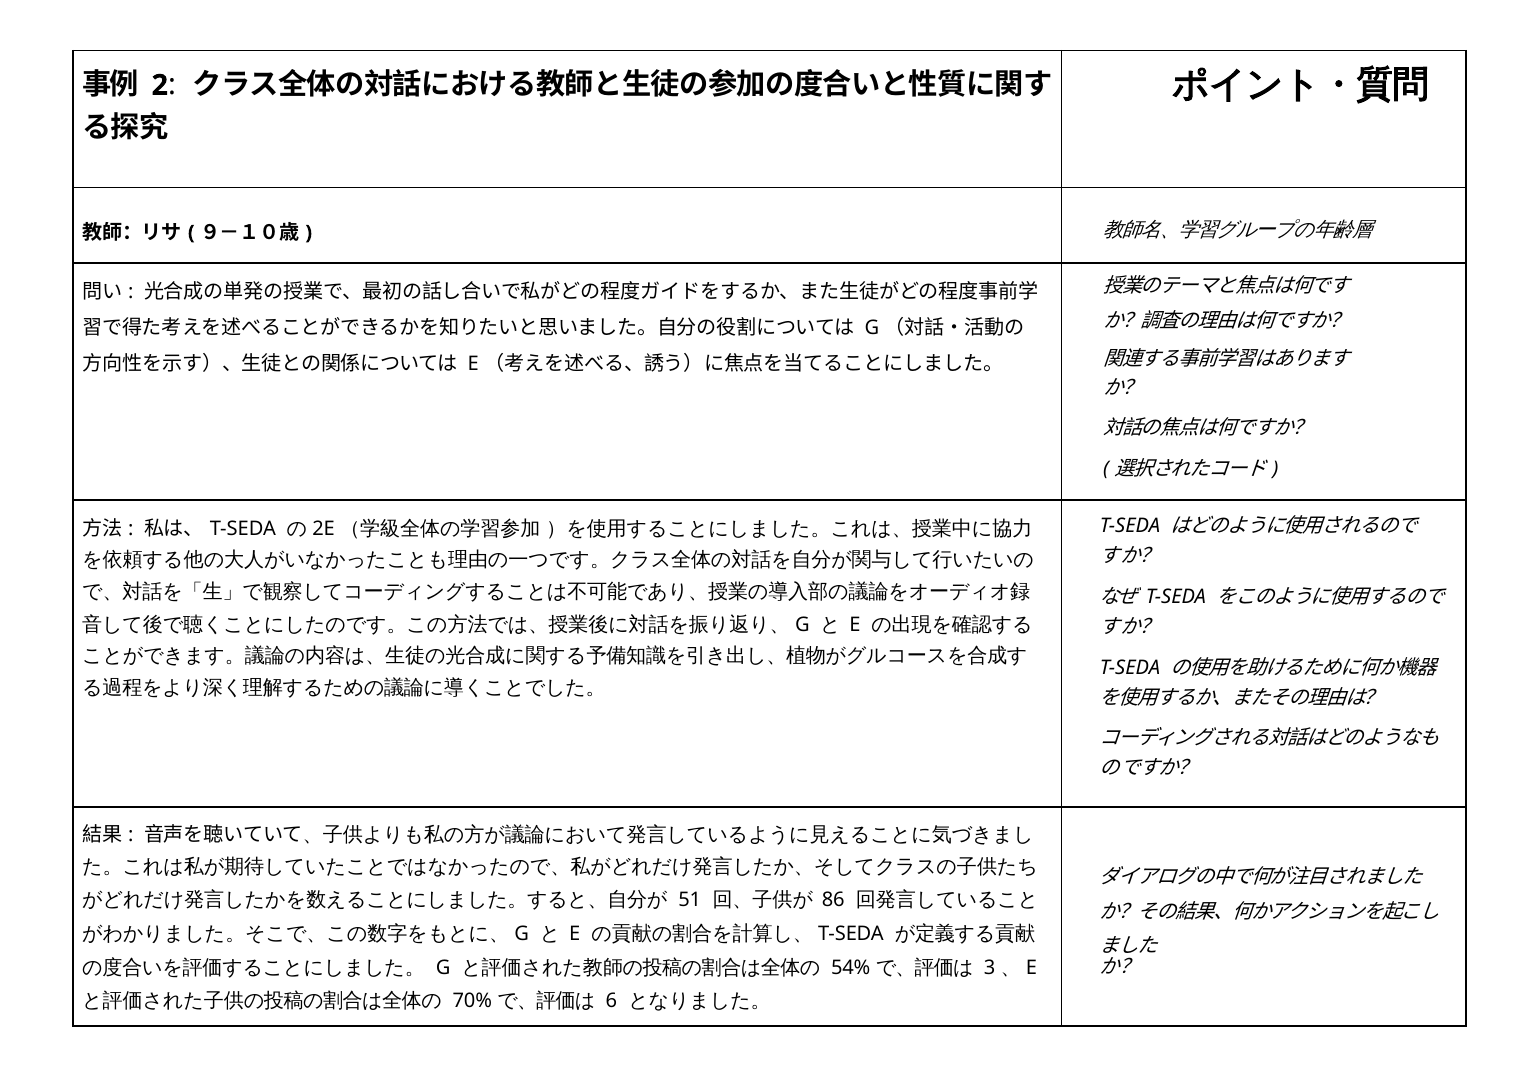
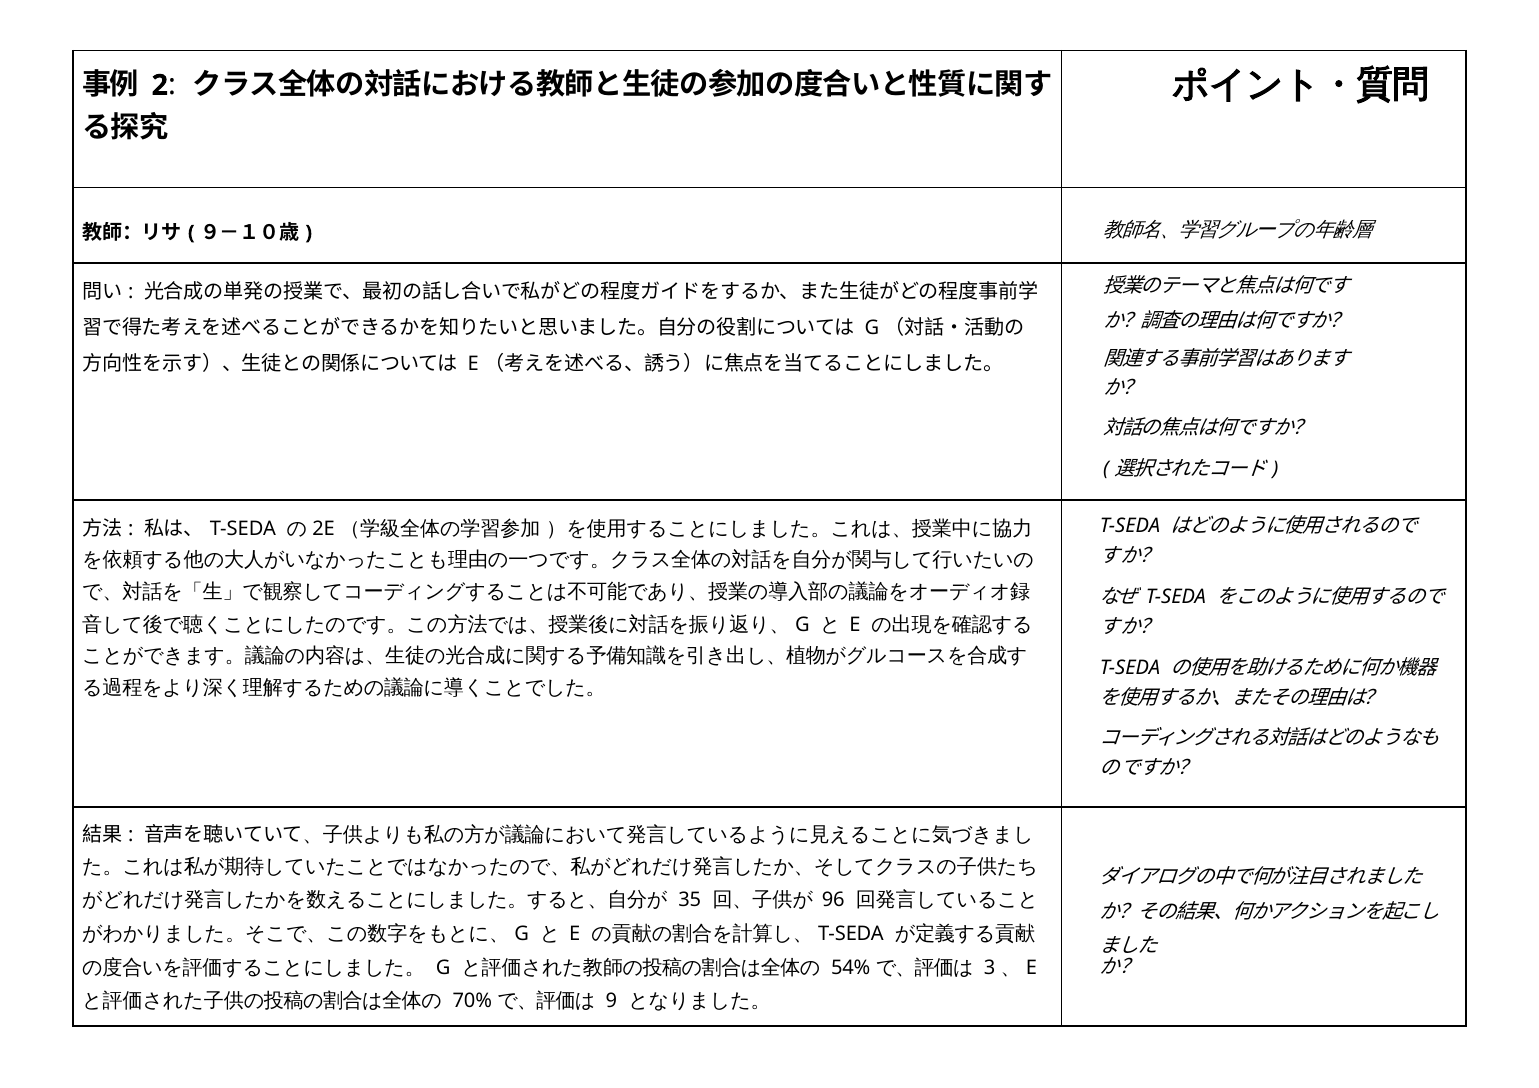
51: 51 -> 35 (690, 901)
86: 86 -> 96 (833, 901)
6: 6 -> 9 (611, 1002)
